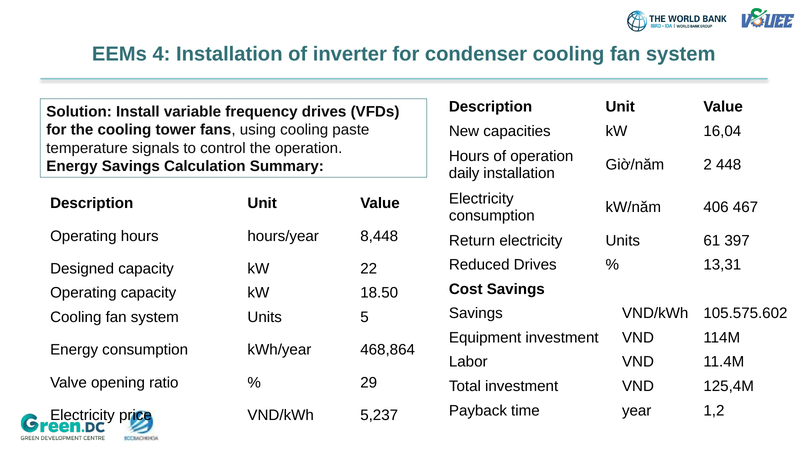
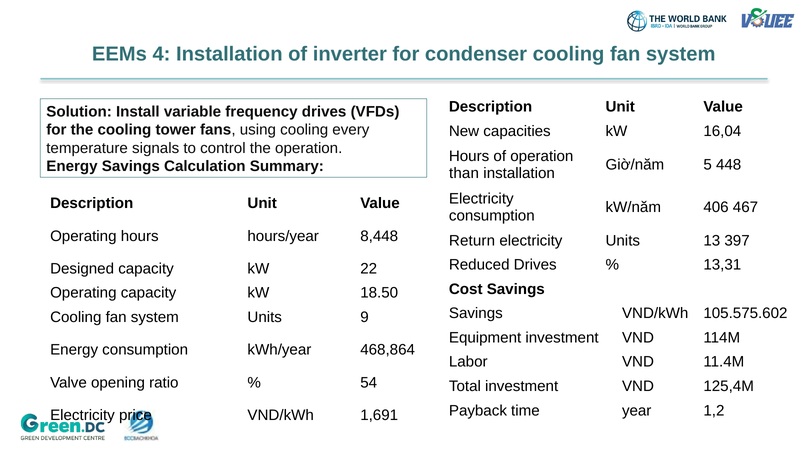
paste: paste -> every (351, 130)
2: 2 -> 5 (708, 164)
daily: daily -> than (464, 173)
61: 61 -> 13 (712, 240)
5: 5 -> 9 (364, 317)
29: 29 -> 54 (369, 382)
5,237: 5,237 -> 1,691 (379, 415)
